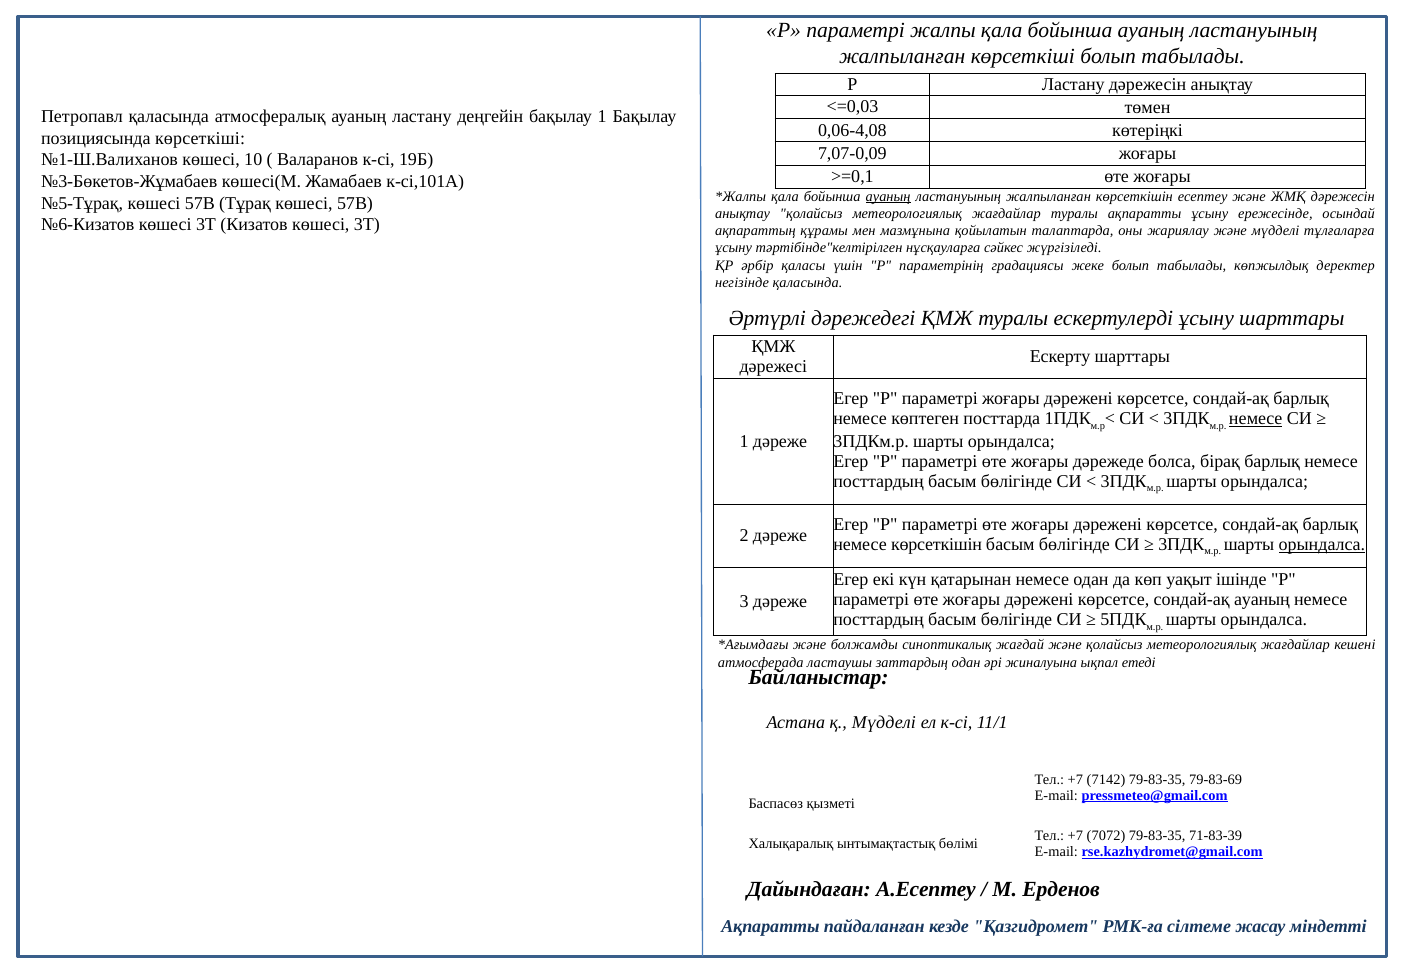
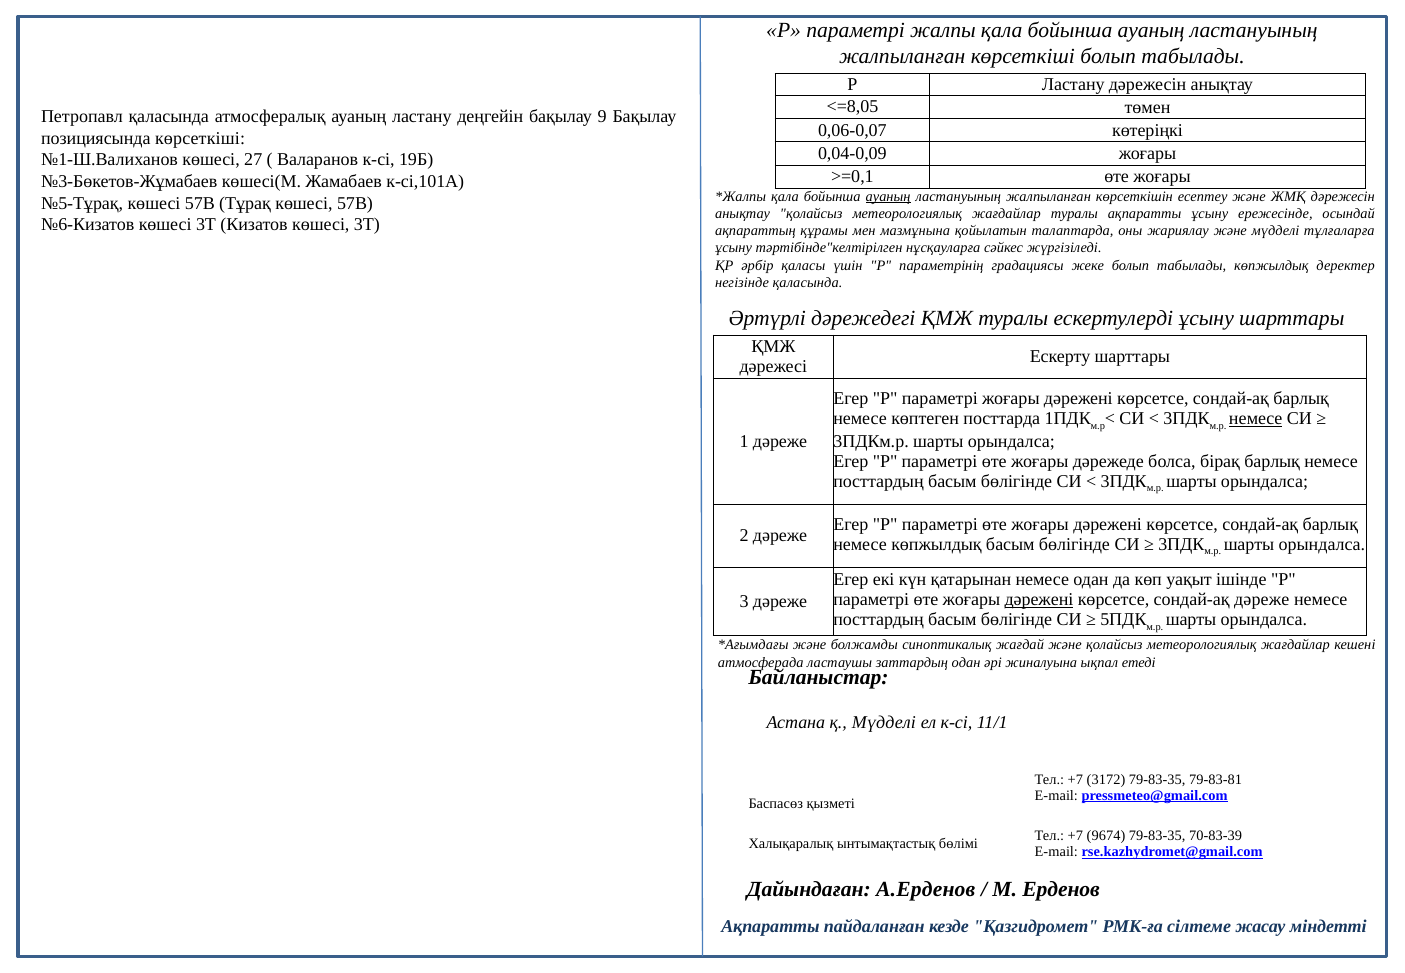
<=0,03: <=0,03 -> <=8,05 (852, 107)
бақылау 1: 1 -> 9 (602, 117)
0,06-4,08: 0,06-4,08 -> 0,06-0,07 (852, 130)
7,07-0,09: 7,07-0,09 -> 0,04-0,09 (852, 153)
10: 10 -> 27 (253, 160)
немесе көрсеткішін: көрсеткішін -> көпжылдық (936, 544)
орындалса underline: present -> none (1322, 544)
дәрежені underline: none -> present (1039, 600)
сондай-ақ ауаның: ауаның -> дәреже (1262, 600)
7142: 7142 -> 3172 (1106, 779)
79-83-69: 79-83-69 -> 79-83-81 (1216, 779)
7072: 7072 -> 9674 (1106, 835)
71-83-39: 71-83-39 -> 70-83-39 (1216, 835)
А.Есептеу: А.Есептеу -> А.Ерденов (926, 889)
